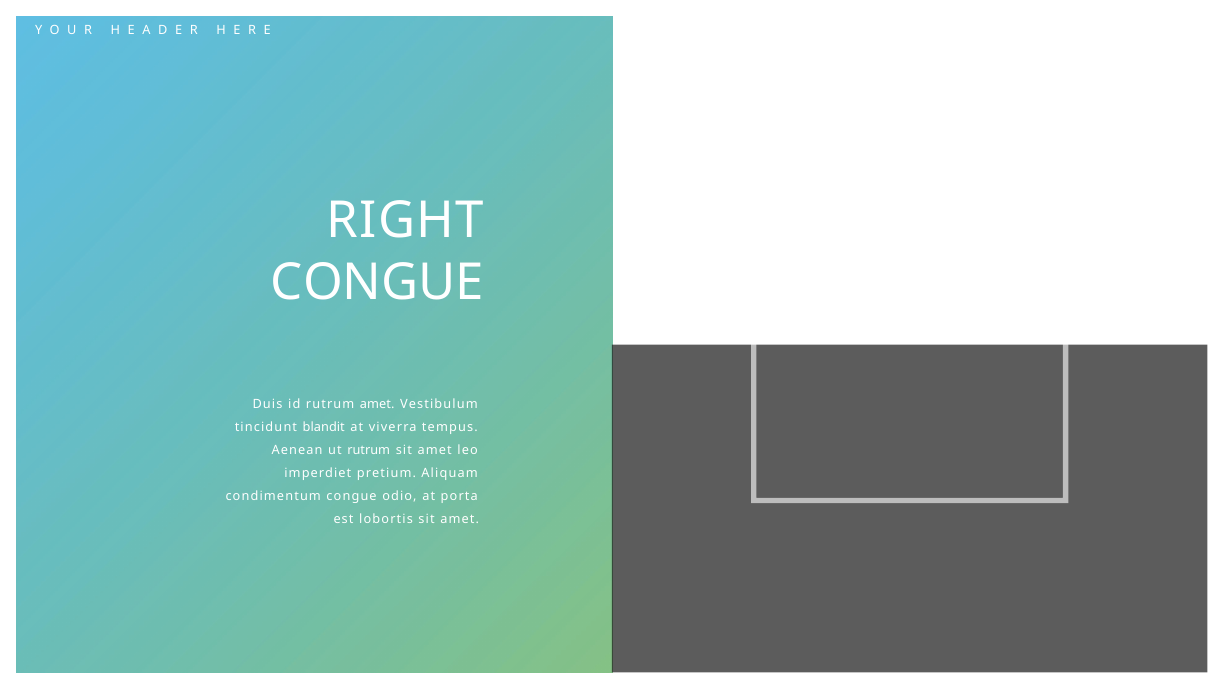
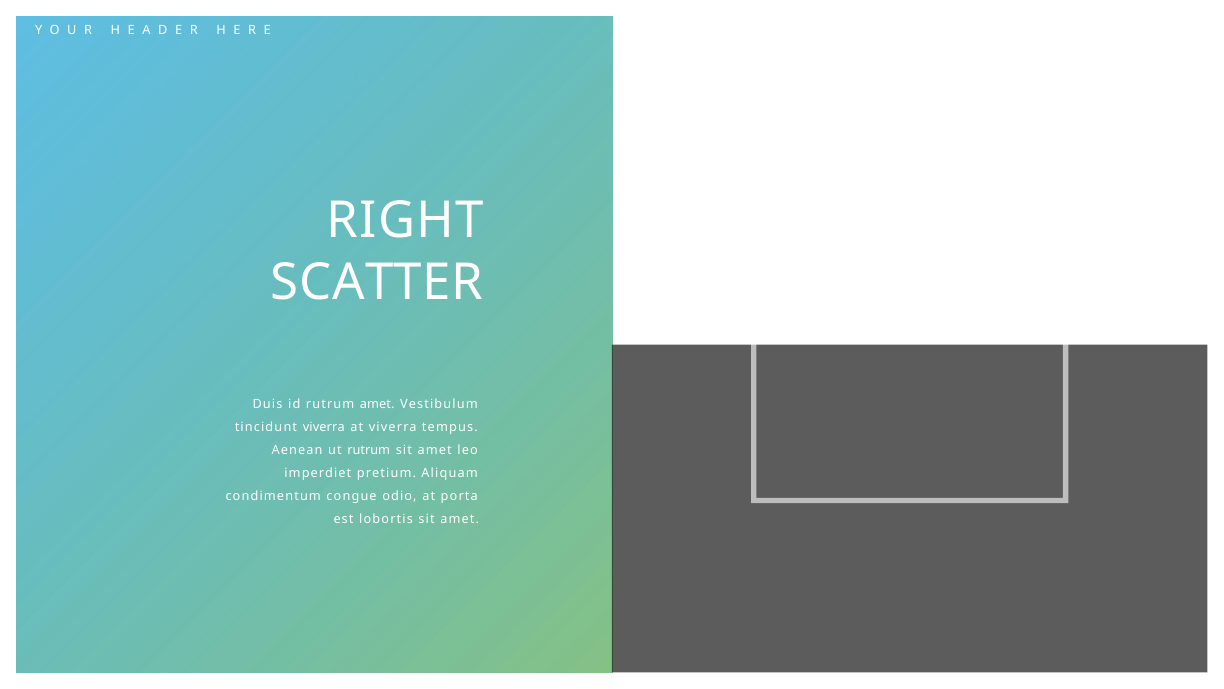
CONGUE: CONGUE -> SCATTER (377, 282)
tincidunt blandit: blandit -> viverra (324, 427)
